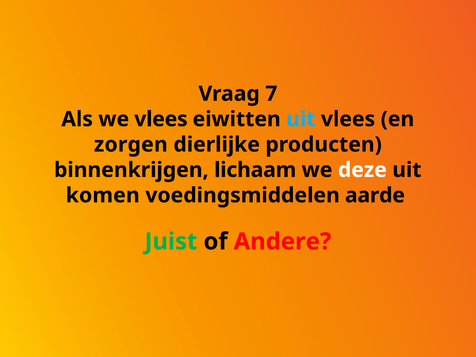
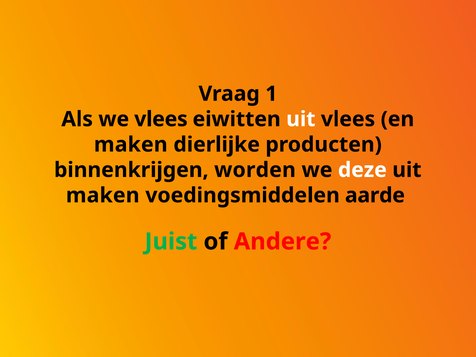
7: 7 -> 1 (271, 94)
uit colour: light blue -> white (301, 119)
zorgen: zorgen -> maken (131, 145)
lichaam: lichaam -> worden (255, 170)
komen: komen -> maken (103, 195)
